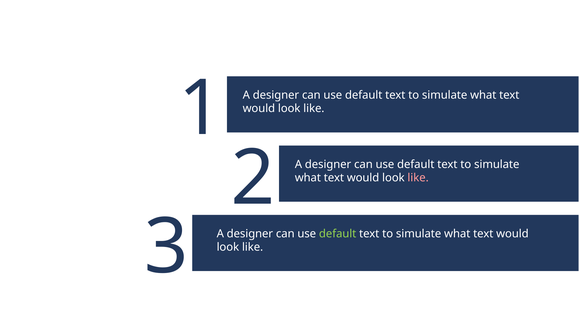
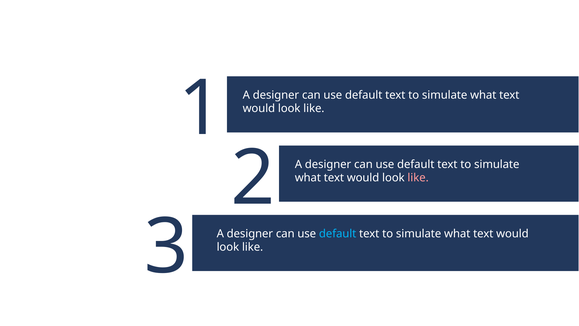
default colour: light green -> light blue (338, 233)
